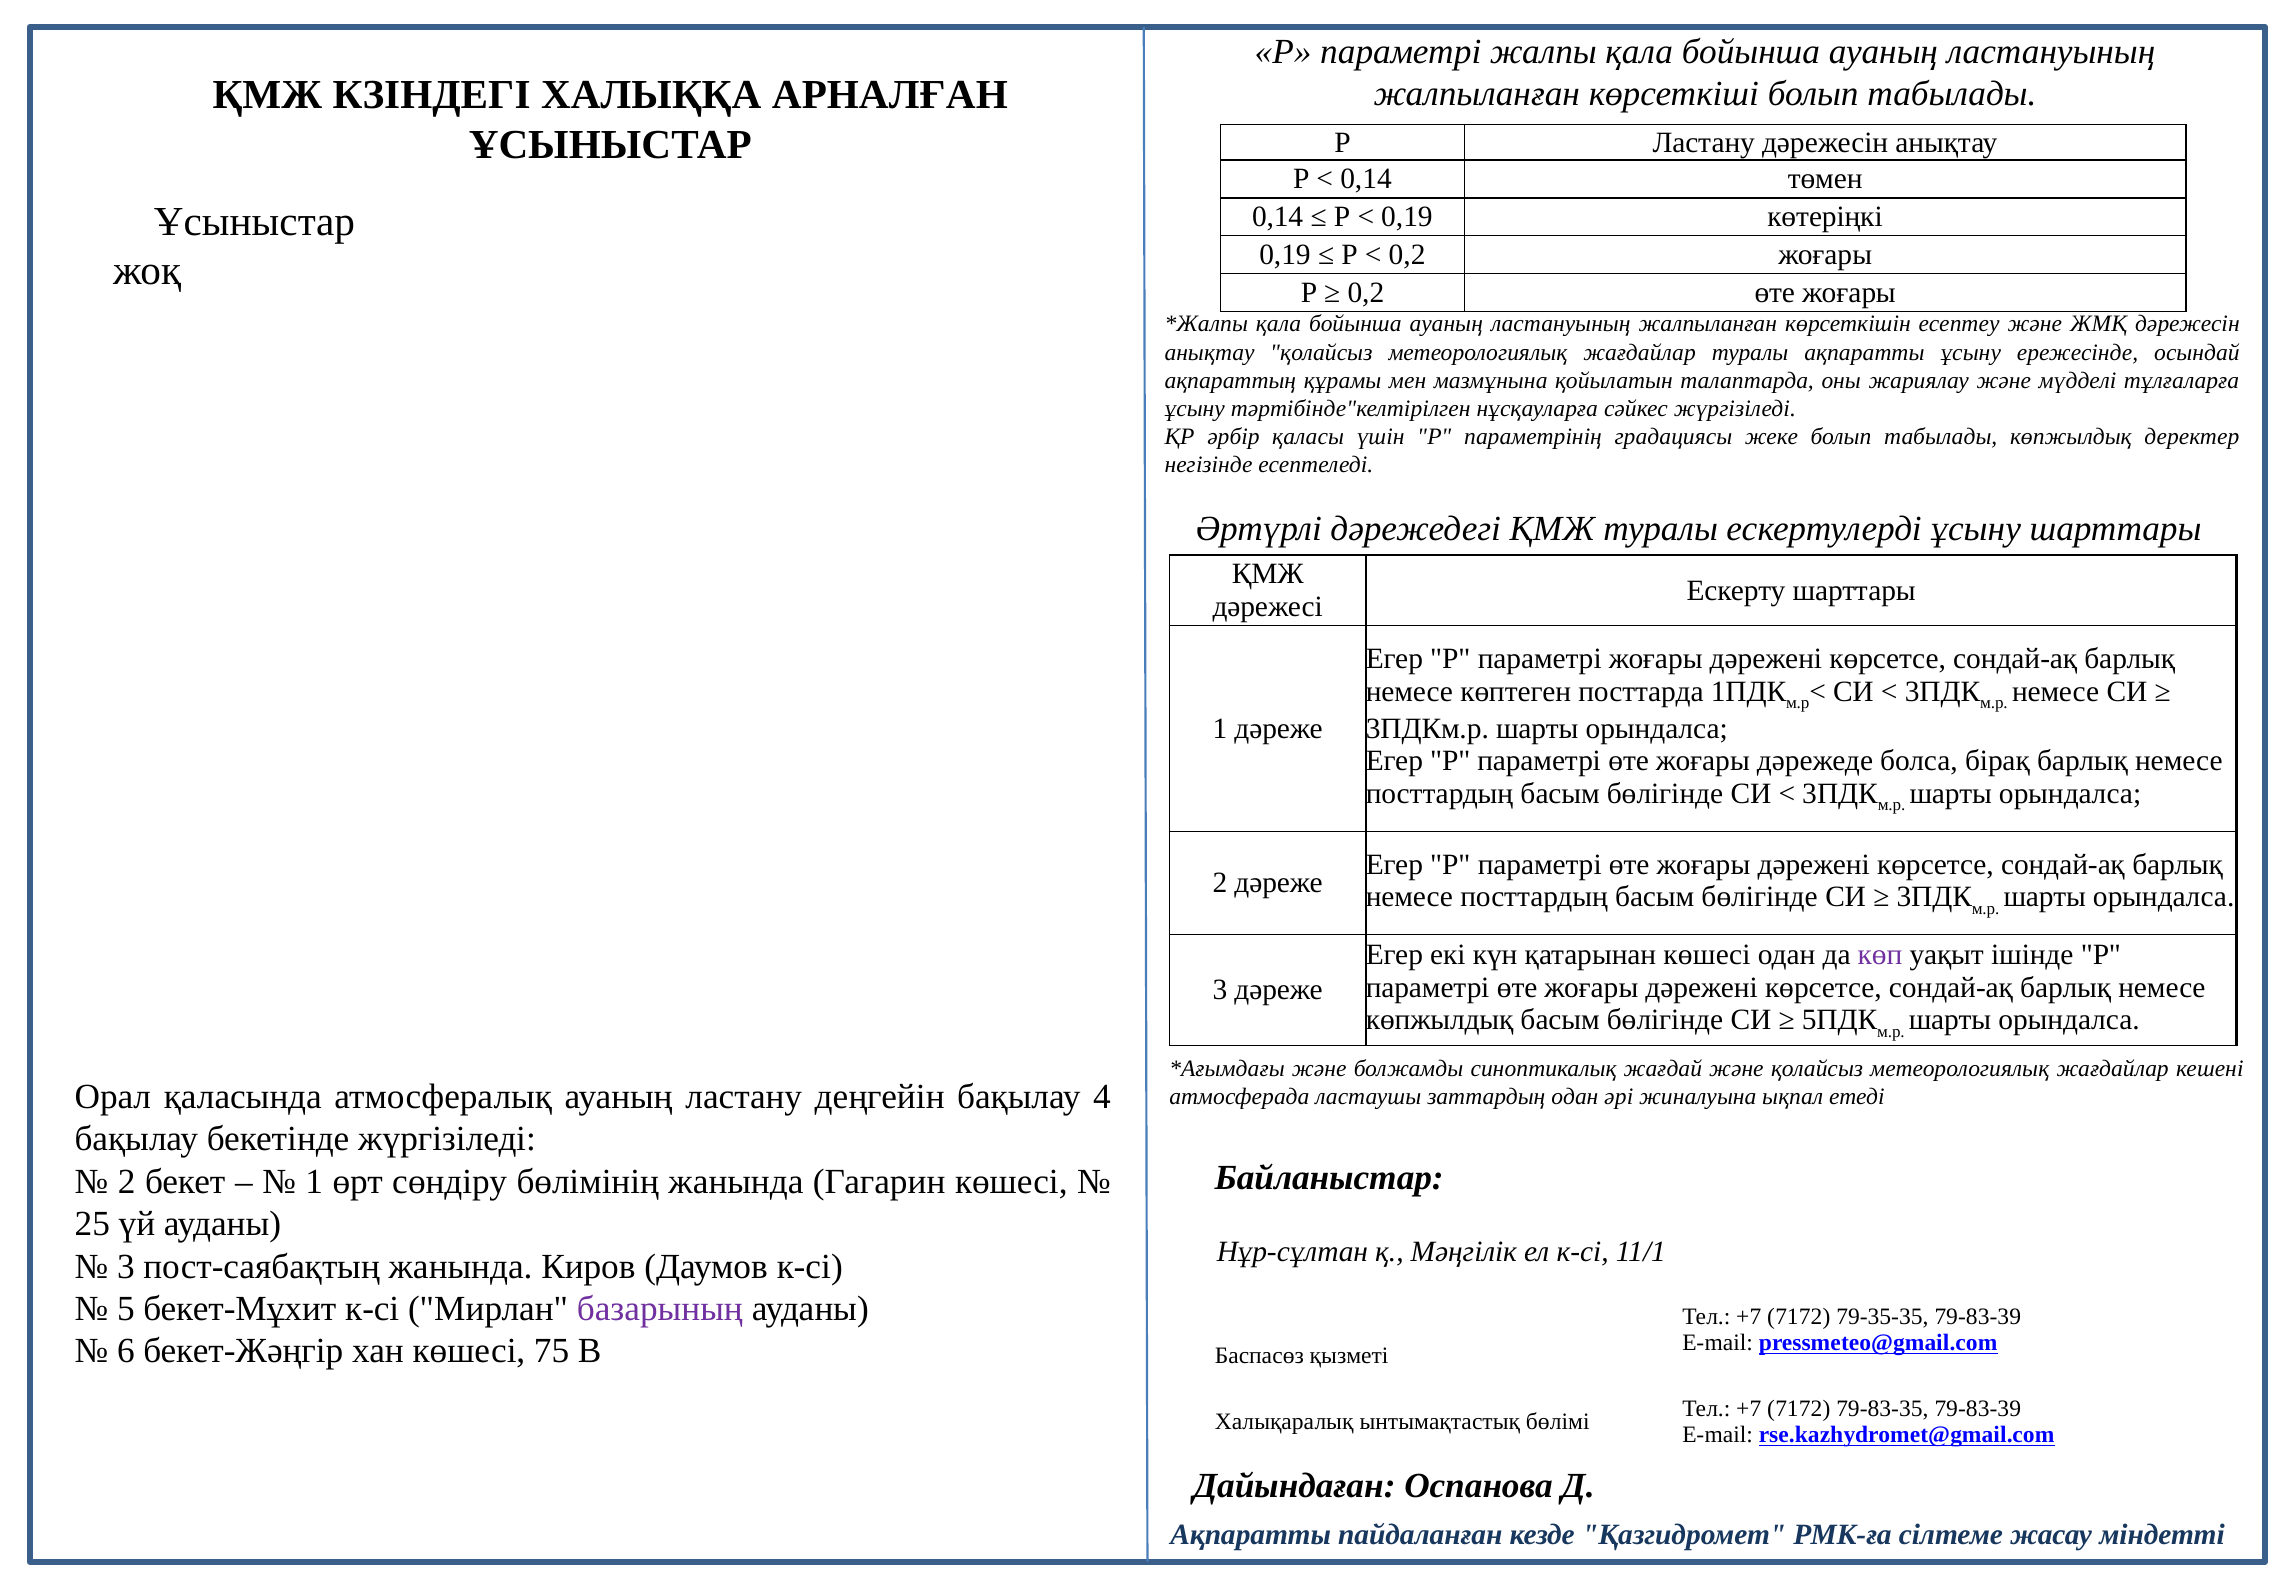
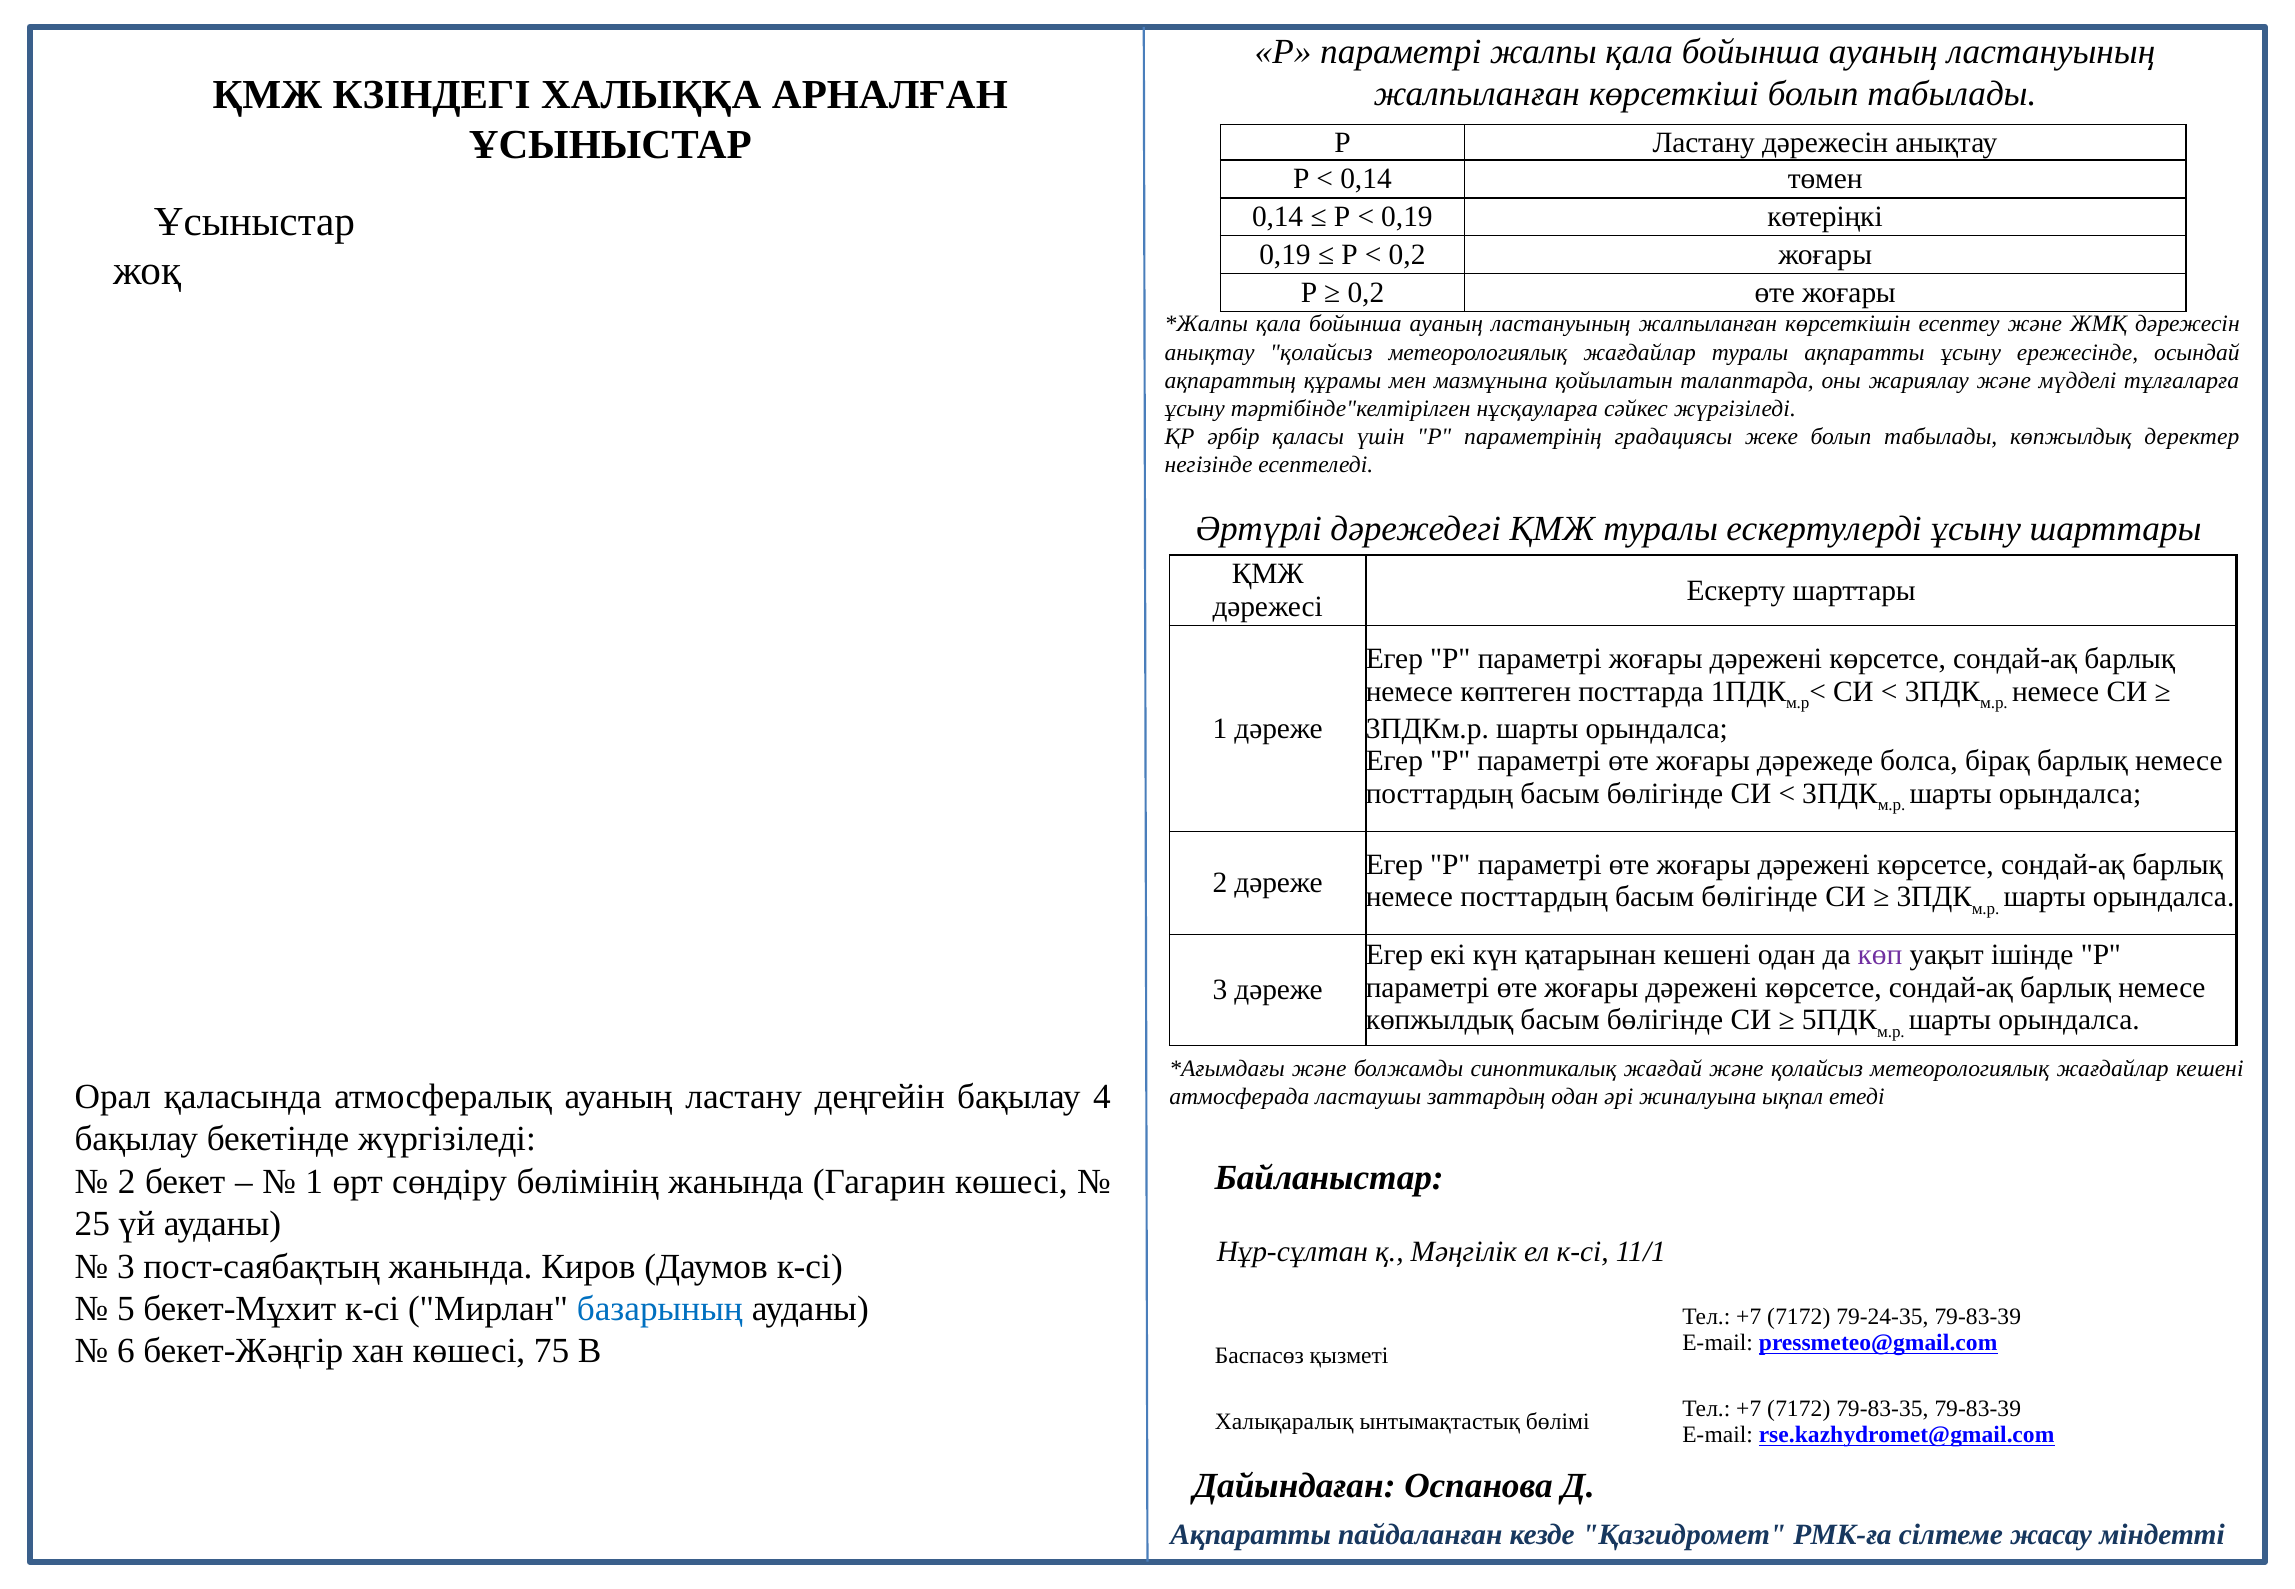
қатарынан көшесі: көшесі -> кешені (1707, 955)
базарының colour: purple -> blue (660, 1309)
79-35-35: 79-35-35 -> 79-24-35 (1882, 1317)
